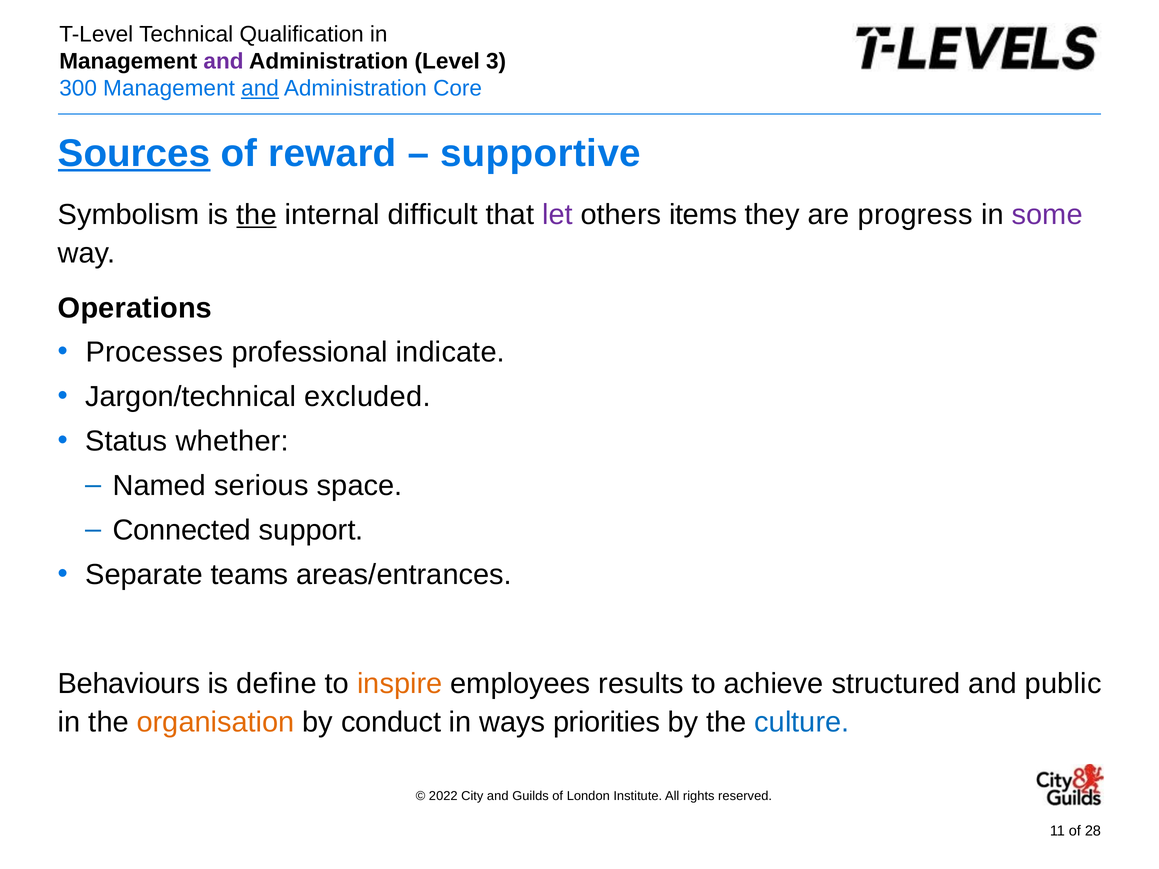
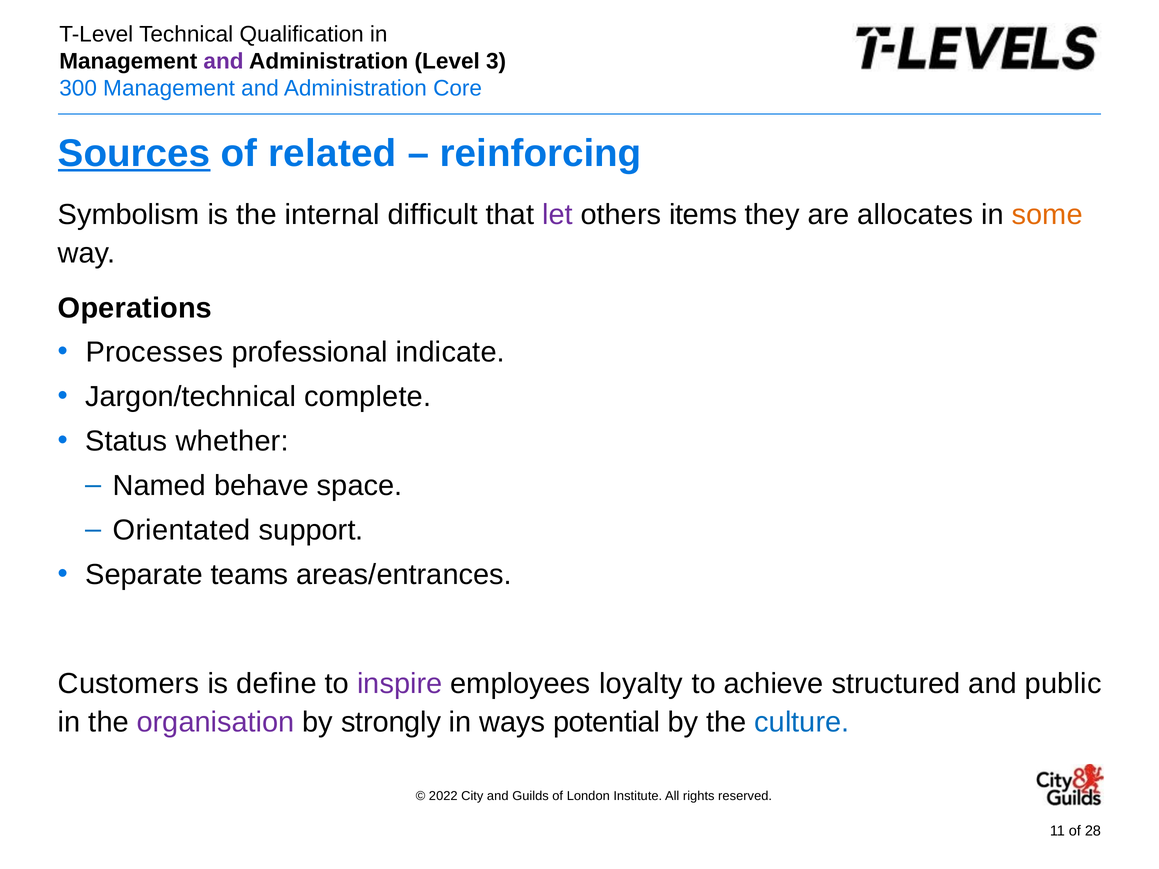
and underline: present -> none (260, 88)
reward: reward -> related (332, 154)
supportive: supportive -> reinforcing (541, 154)
the underline: present -> none (257, 215)
progress: progress -> allocates (915, 215)
some colour: purple -> orange (1047, 215)
excluded: excluded -> complete (368, 397)
serious: serious -> behave (261, 486)
Connected: Connected -> Orientated (182, 530)
Behaviours: Behaviours -> Customers (129, 684)
inspire colour: orange -> purple (400, 684)
results: results -> loyalty (641, 684)
organisation colour: orange -> purple (216, 723)
conduct: conduct -> strongly (391, 723)
priorities: priorities -> potential (607, 723)
